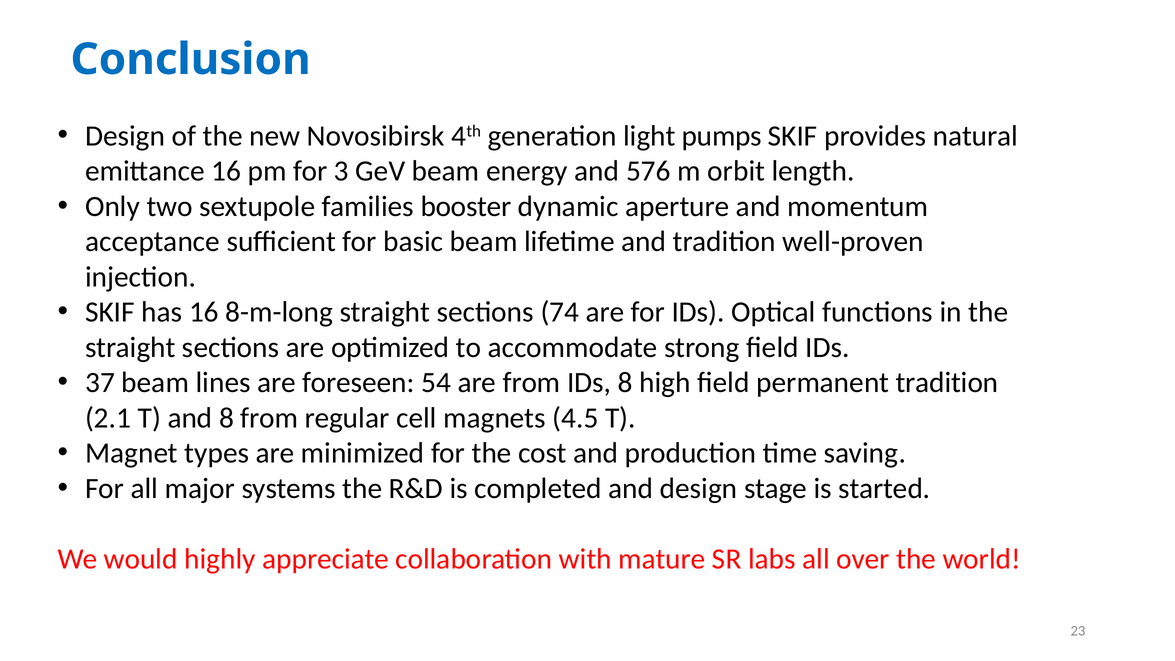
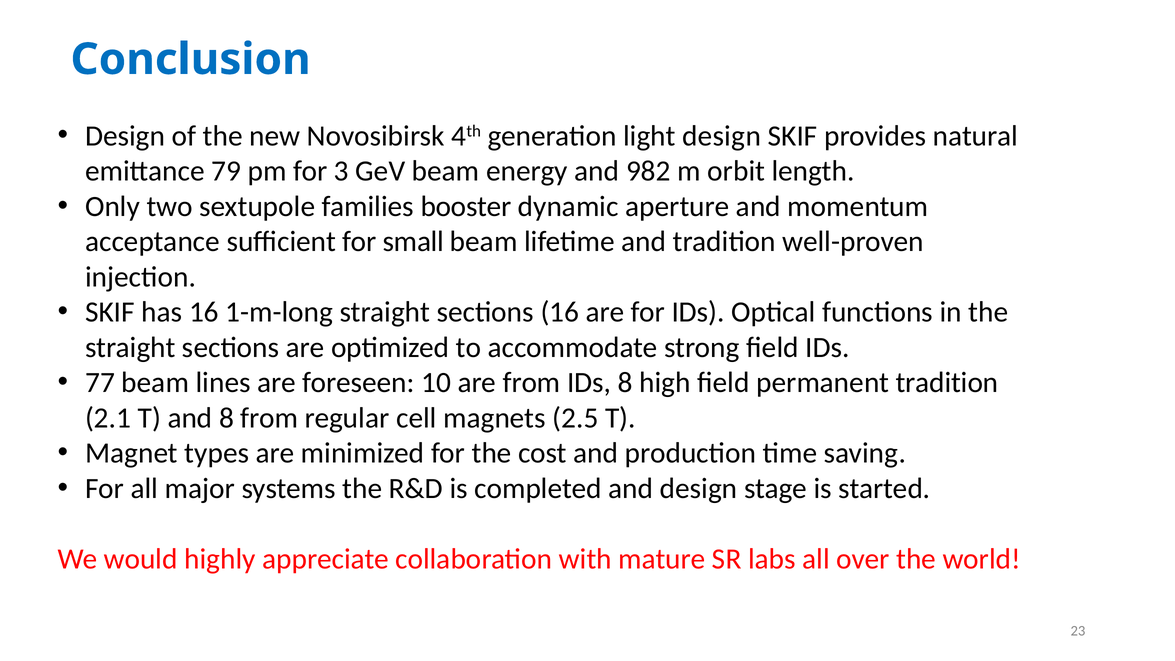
light pumps: pumps -> design (721, 136)
emittance 16: 16 -> 79 (226, 171)
576: 576 -> 982 (648, 171)
basic: basic -> small (413, 242)
8-m-long: 8-m-long -> 1-m-long (279, 312)
sections 74: 74 -> 16 (560, 312)
37: 37 -> 77 (100, 383)
54: 54 -> 10 (436, 383)
4.5: 4.5 -> 2.5 (575, 418)
